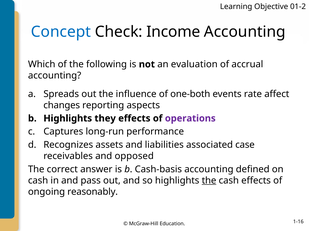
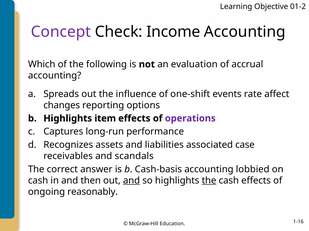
Concept colour: blue -> purple (61, 32)
one-both: one-both -> one-shift (190, 94)
aspects: aspects -> options (143, 106)
they: they -> item (105, 119)
opposed: opposed -> scandals (134, 156)
defined: defined -> lobbied (253, 170)
pass: pass -> then (91, 181)
and underline: none -> present (132, 181)
